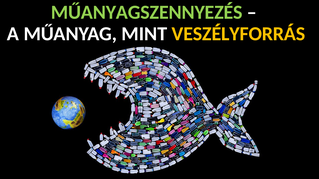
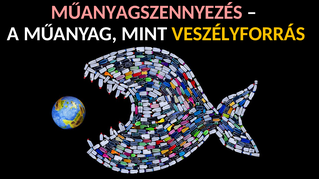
MŰANYAGSZENNYEZÉS colour: light green -> pink (147, 12)
